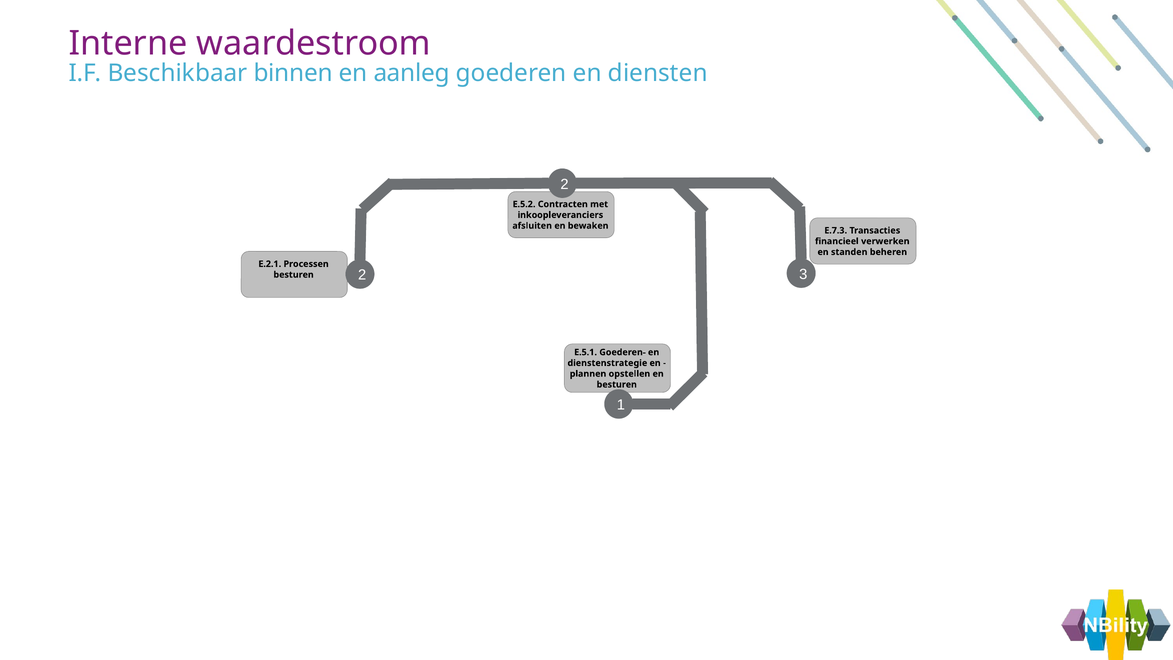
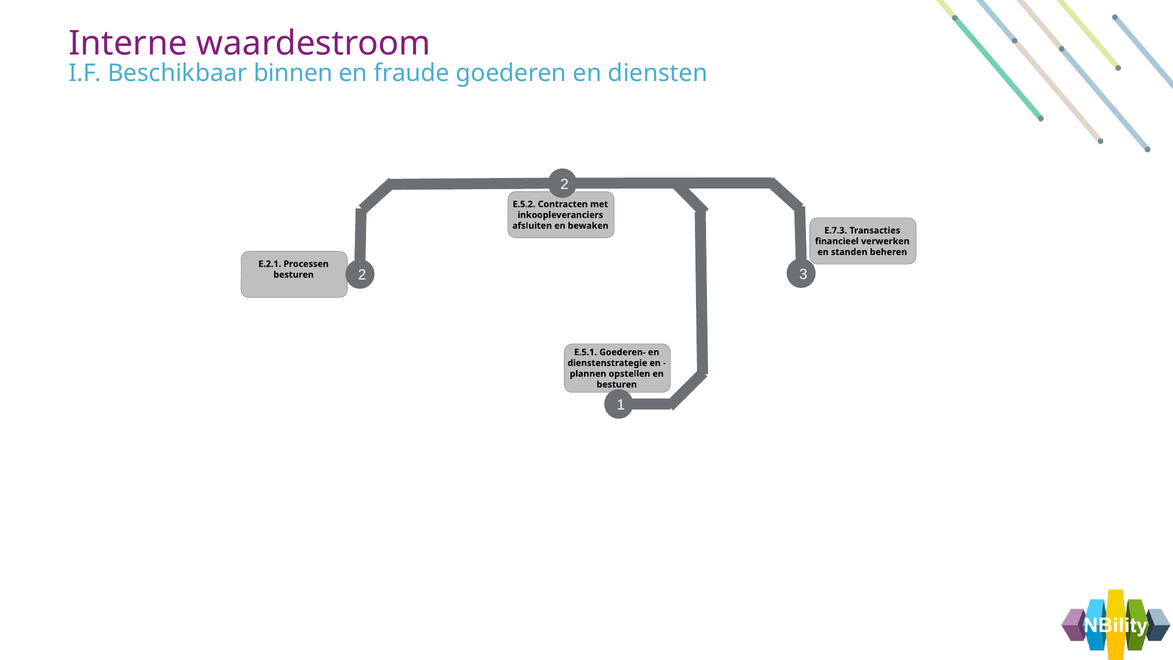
aanleg: aanleg -> fraude (412, 73)
